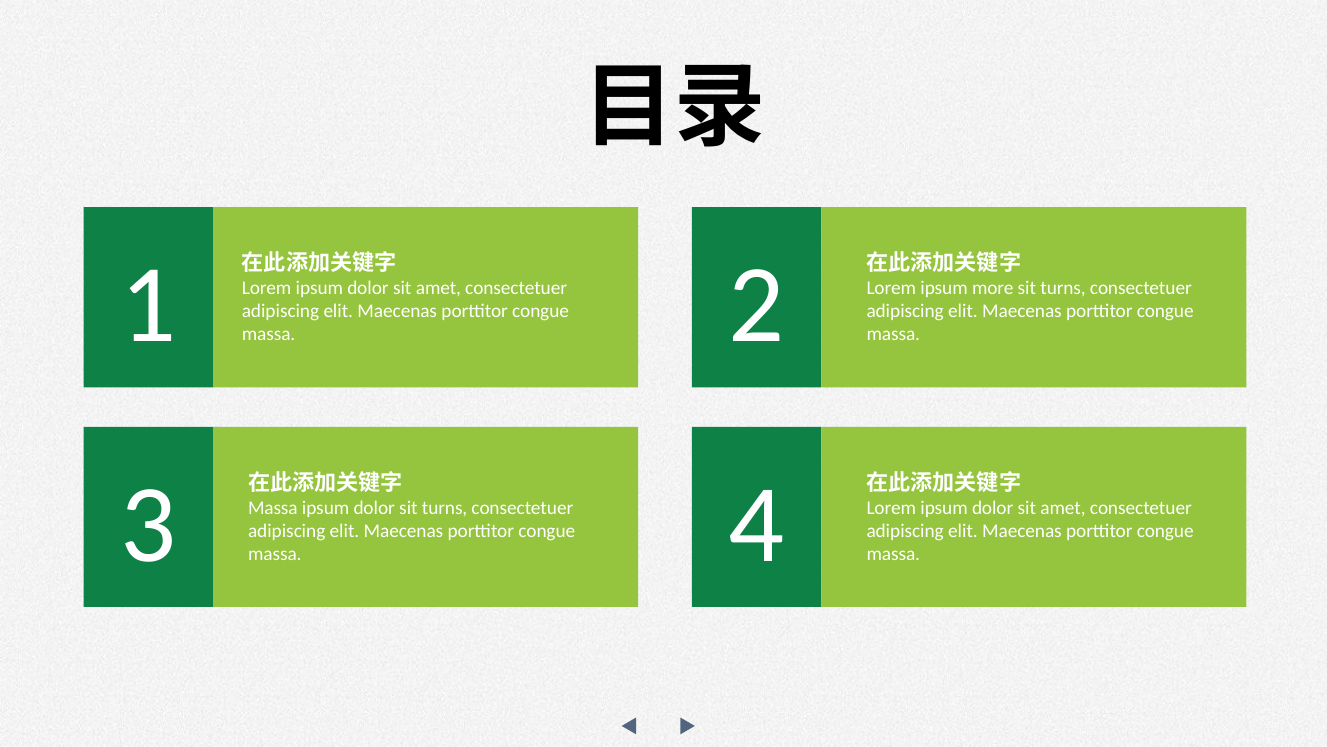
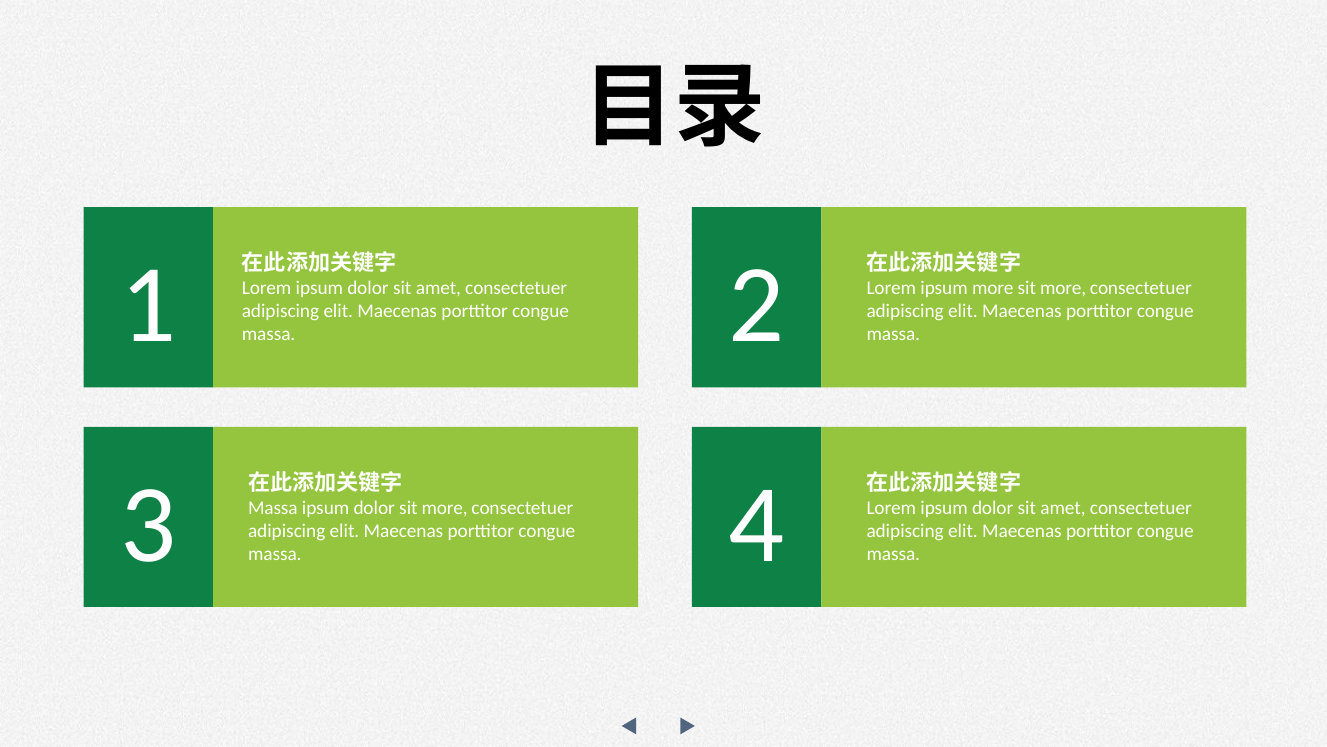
turns: turns -> more (1063, 288)
dolor sit turns: turns -> more (445, 507)
